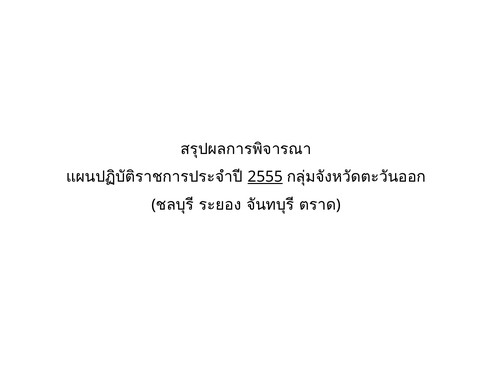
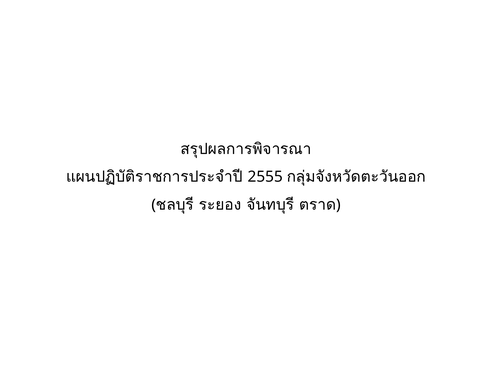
2555 underline: present -> none (265, 177)
